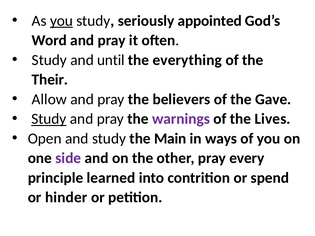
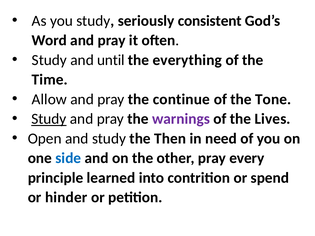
you underline: present -> none (61, 21)
appointed: appointed -> consistent (210, 21)
Their: Their -> Time (50, 80)
believers: believers -> continue (181, 99)
Gave: Gave -> Tone (273, 99)
Main: Main -> Then (170, 139)
ways: ways -> need (221, 139)
side colour: purple -> blue (68, 158)
